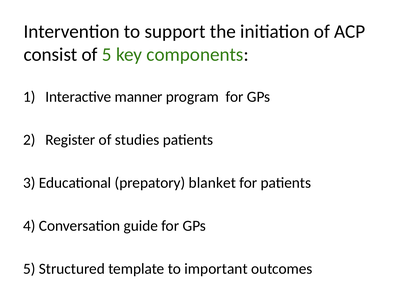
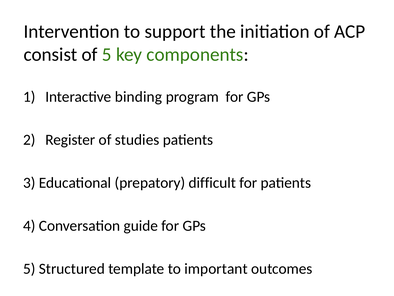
manner: manner -> binding (138, 97)
blanket: blanket -> difficult (212, 182)
